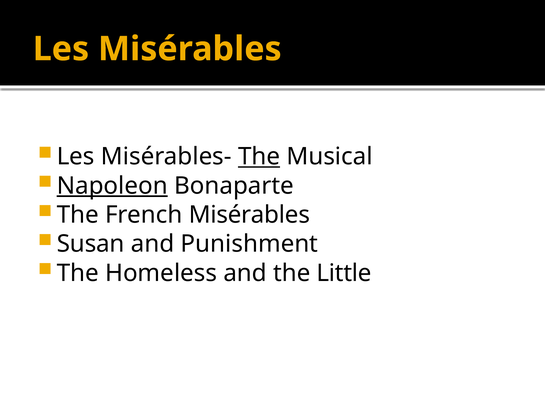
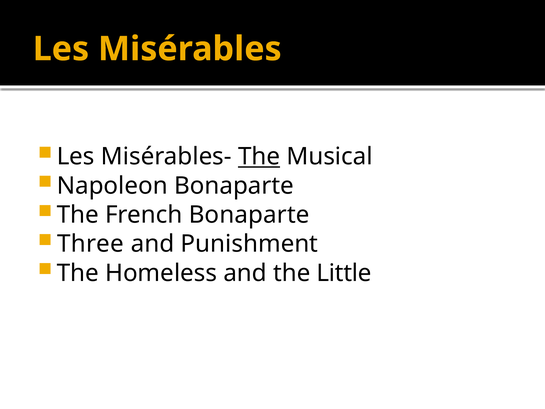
Napoleon underline: present -> none (112, 186)
French Misérables: Misérables -> Bonaparte (249, 215)
Susan: Susan -> Three (90, 244)
